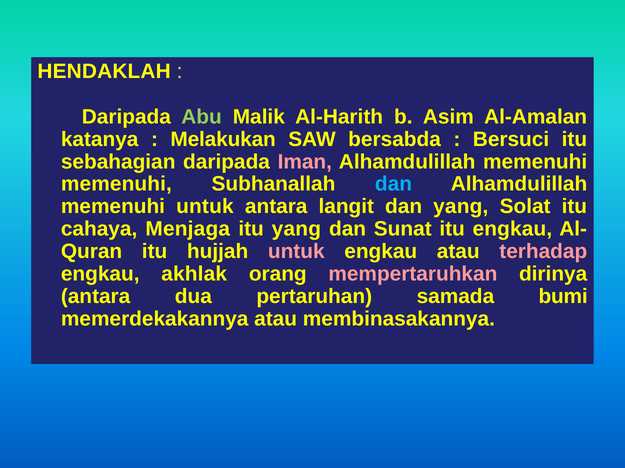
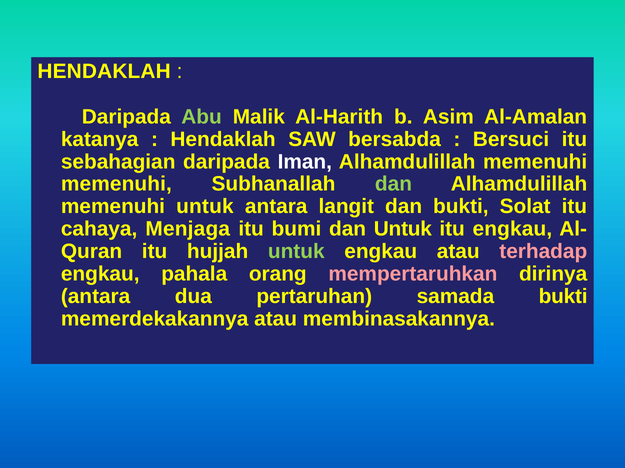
Melakukan: Melakukan -> Hendaklah (223, 139)
Iman colour: pink -> white (305, 162)
dan colour: light blue -> light green (393, 184)
dan yang: yang -> bukti (461, 207)
itu yang: yang -> bumi (296, 229)
dan Sunat: Sunat -> Untuk (403, 229)
untuk colour: pink -> light green (296, 252)
akhlak: akhlak -> pahala (194, 274)
samada bumi: bumi -> bukti (563, 297)
